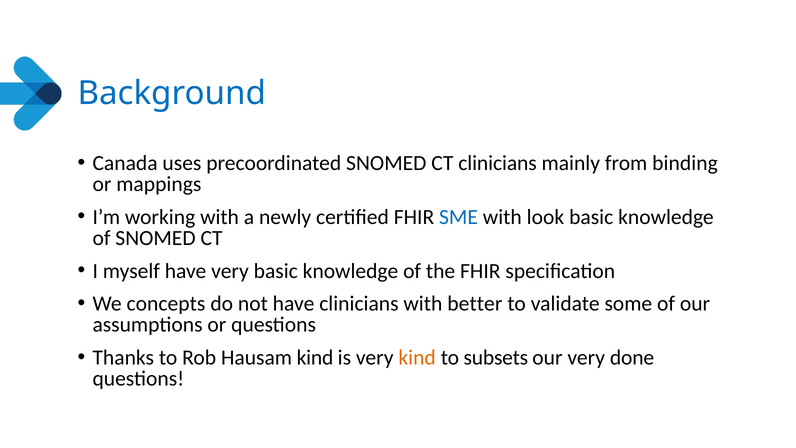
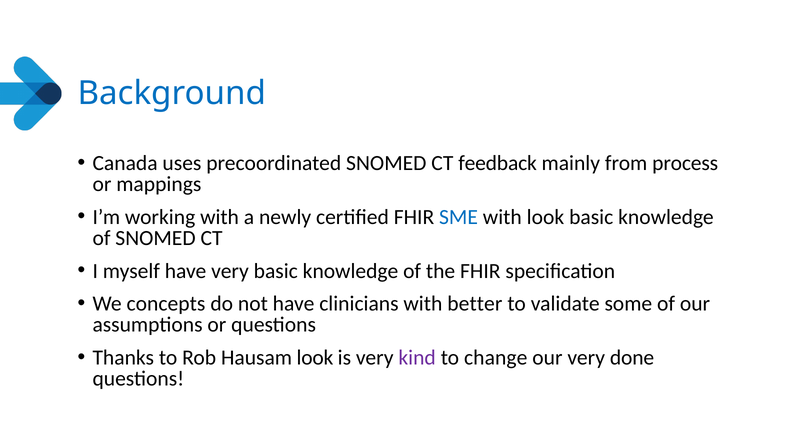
CT clinicians: clinicians -> feedback (498, 163)
binding: binding -> process (685, 163)
Hausam kind: kind -> look (315, 357)
kind colour: orange -> purple (417, 357)
subsets: subsets -> change (496, 357)
